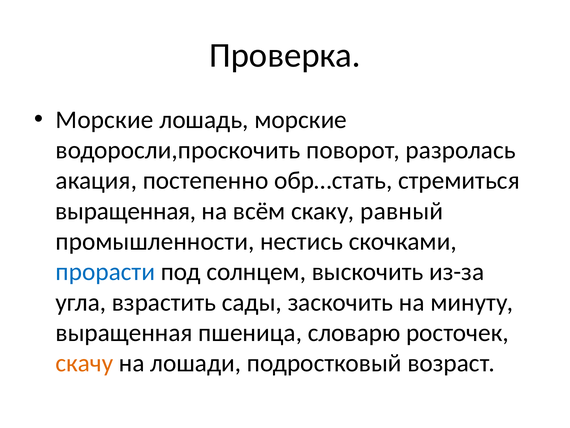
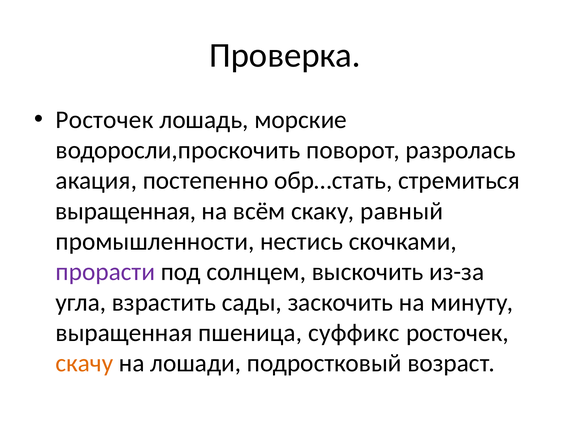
Морские: Морские -> Росточек (104, 120)
прорасти colour: blue -> purple (105, 272)
словарю: словарю -> суффикс (354, 332)
